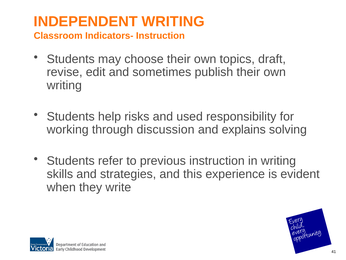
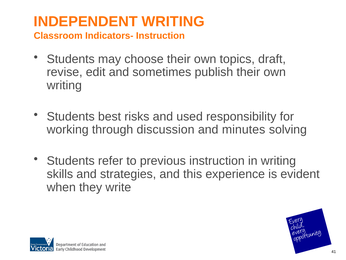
help: help -> best (110, 116)
explains: explains -> minutes (244, 130)
